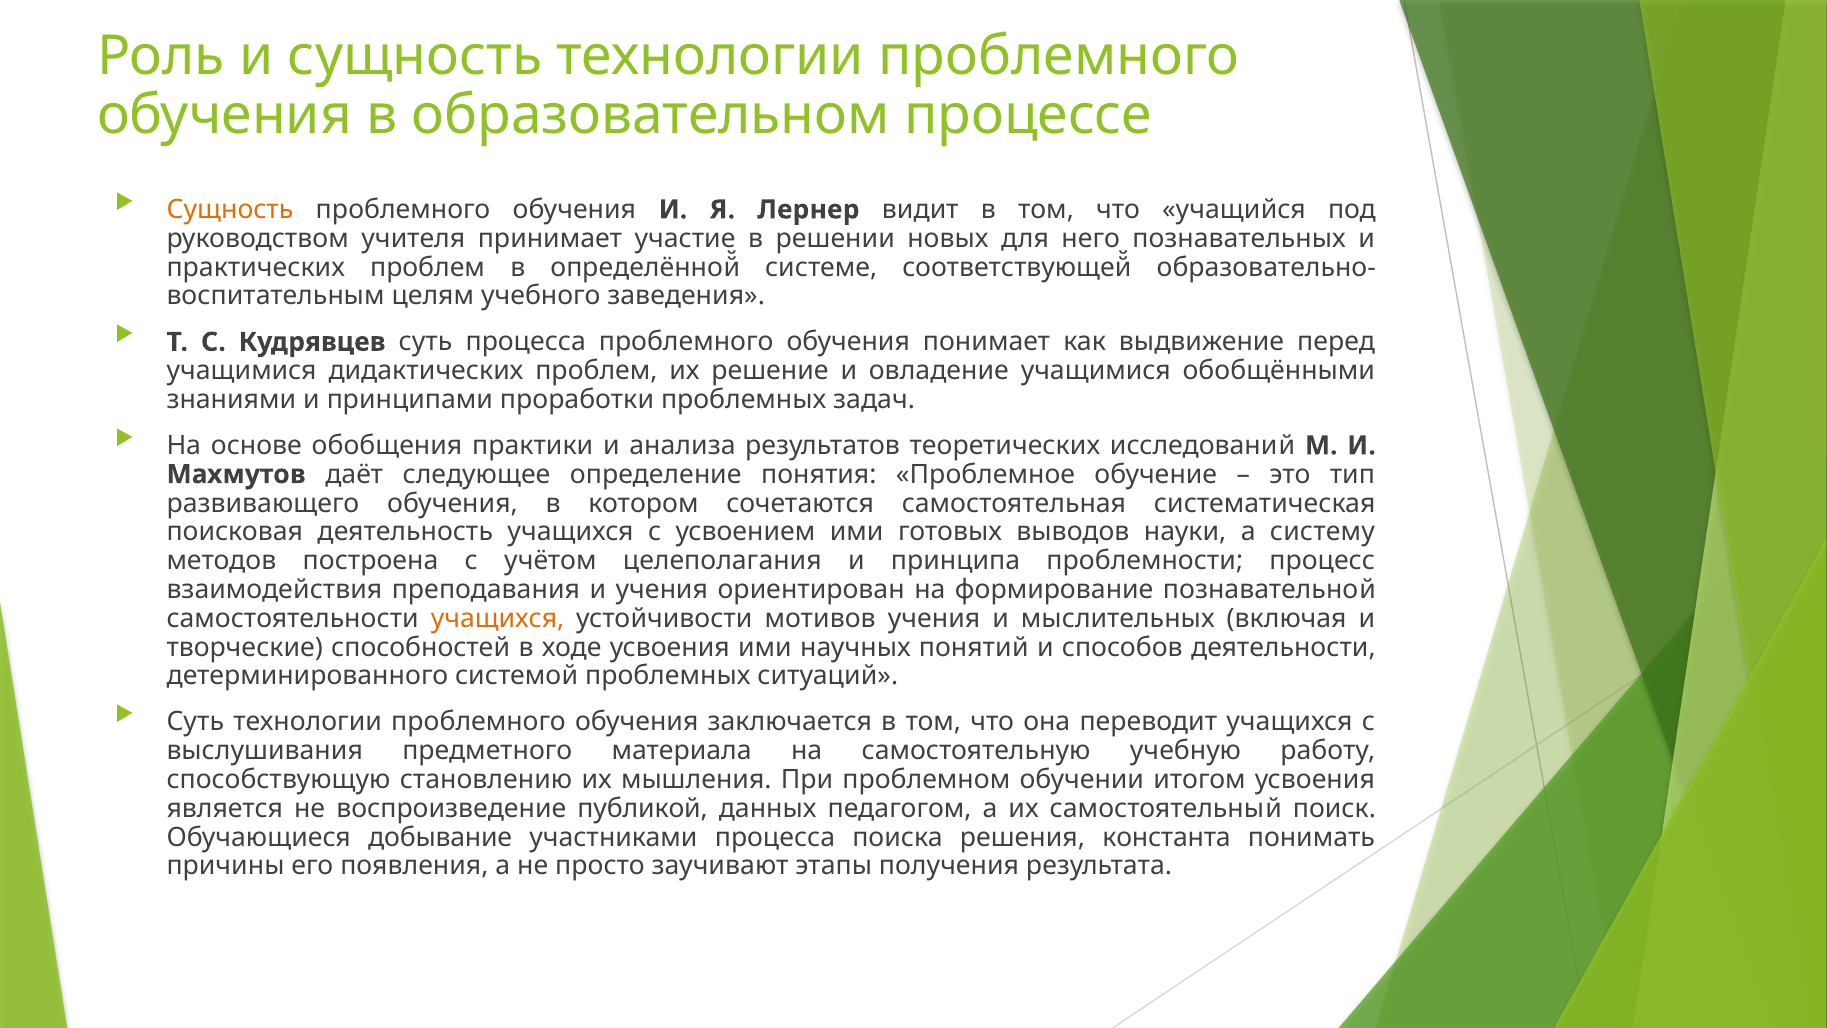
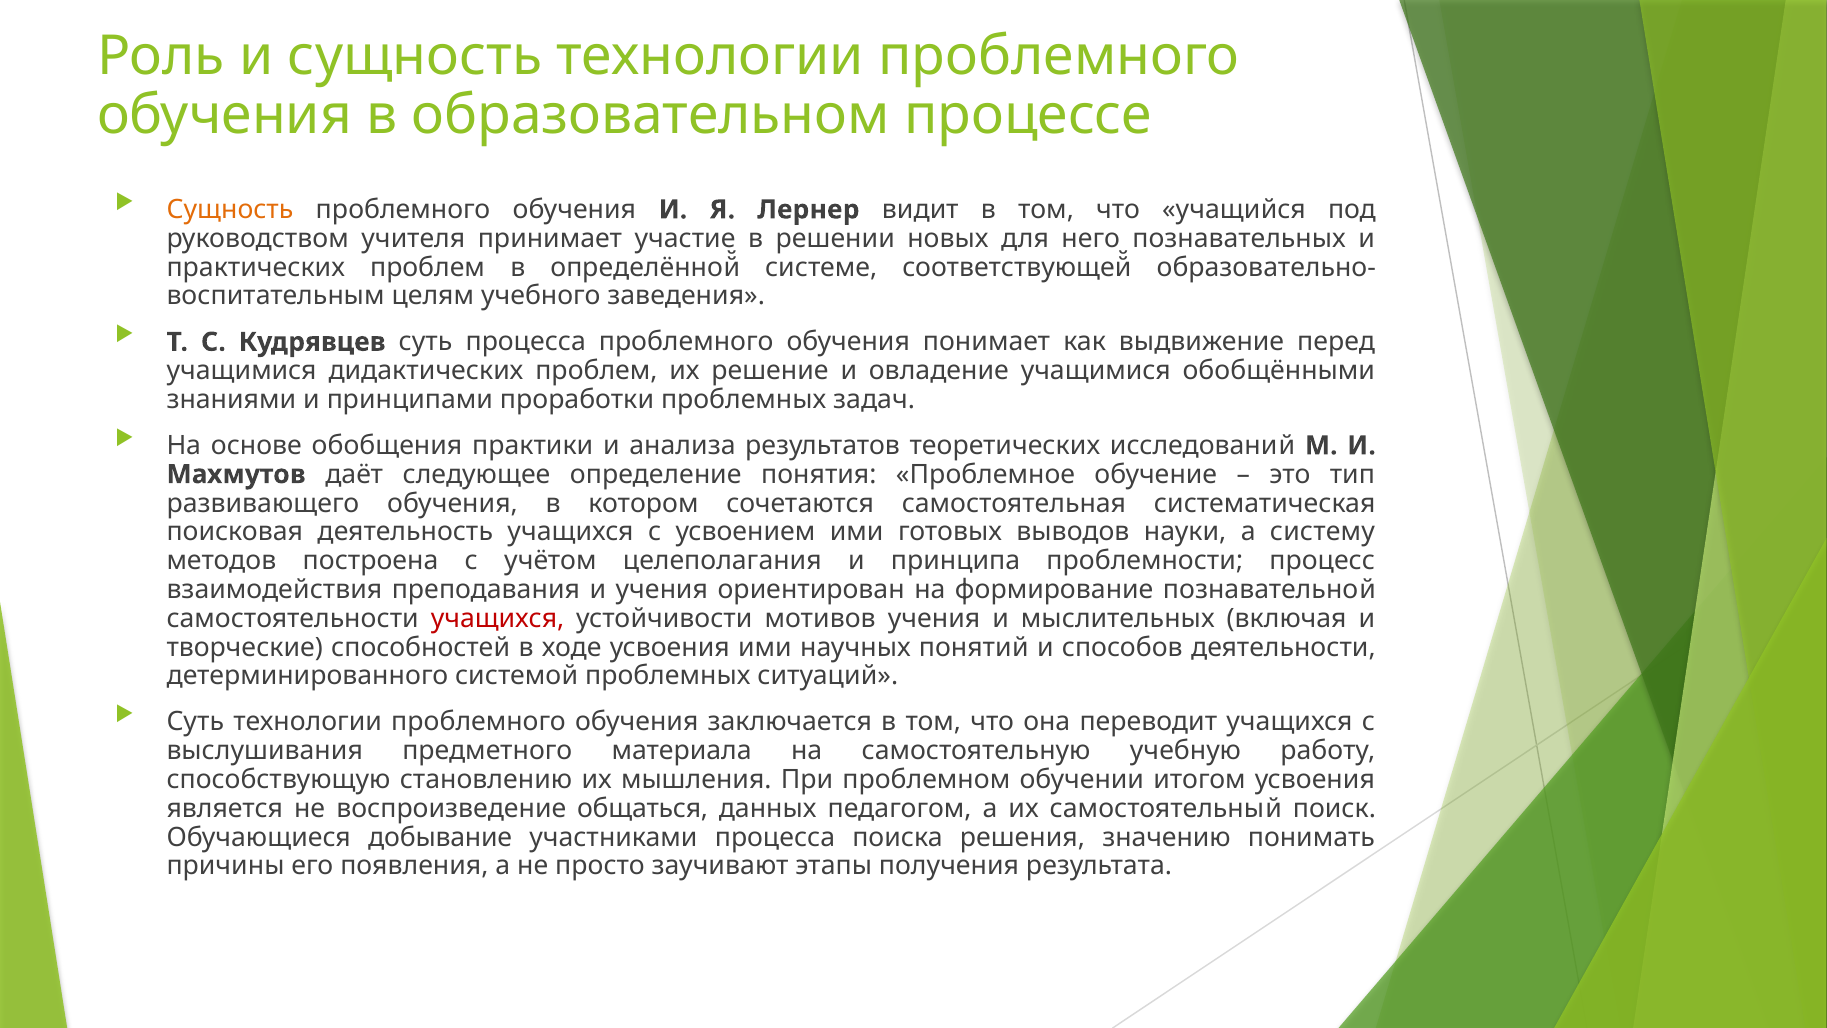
учащихся colour: orange -> red (498, 618)
публикой: публикой -> общаться (643, 808)
константа: константа -> значению (1167, 837)
